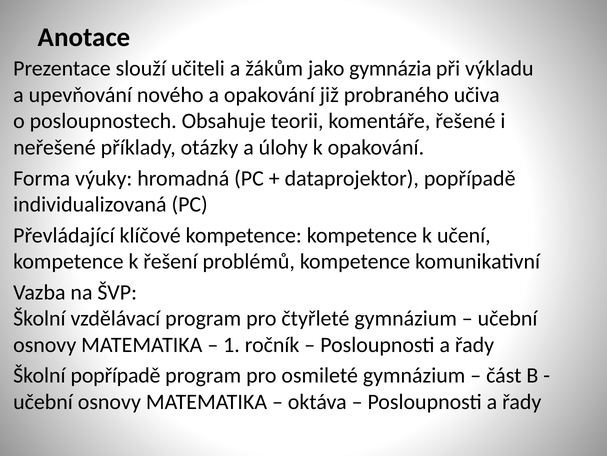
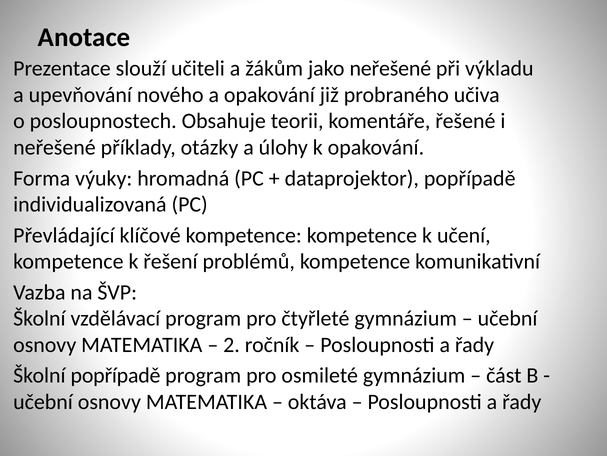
jako gymnázia: gymnázia -> neřešené (390, 68)
1: 1 -> 2 (232, 344)
